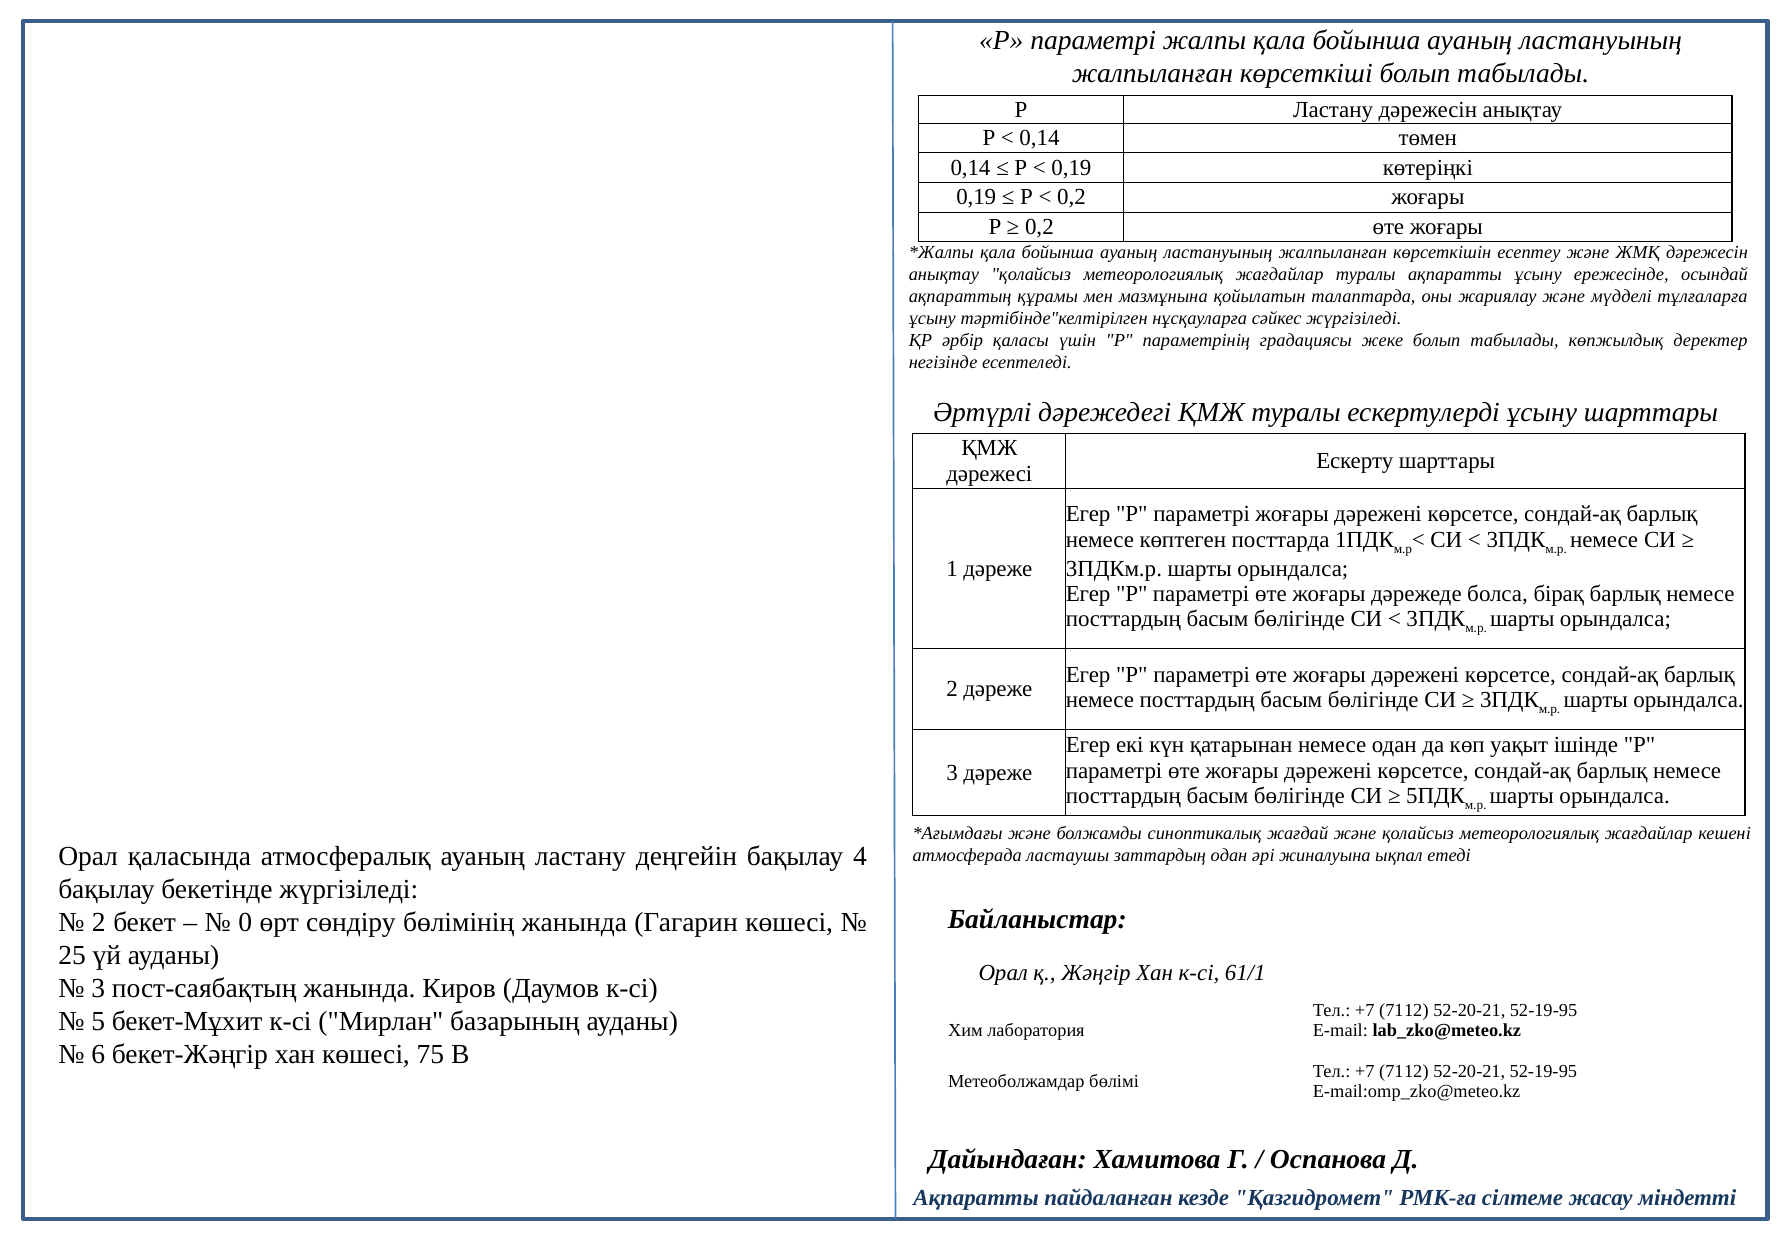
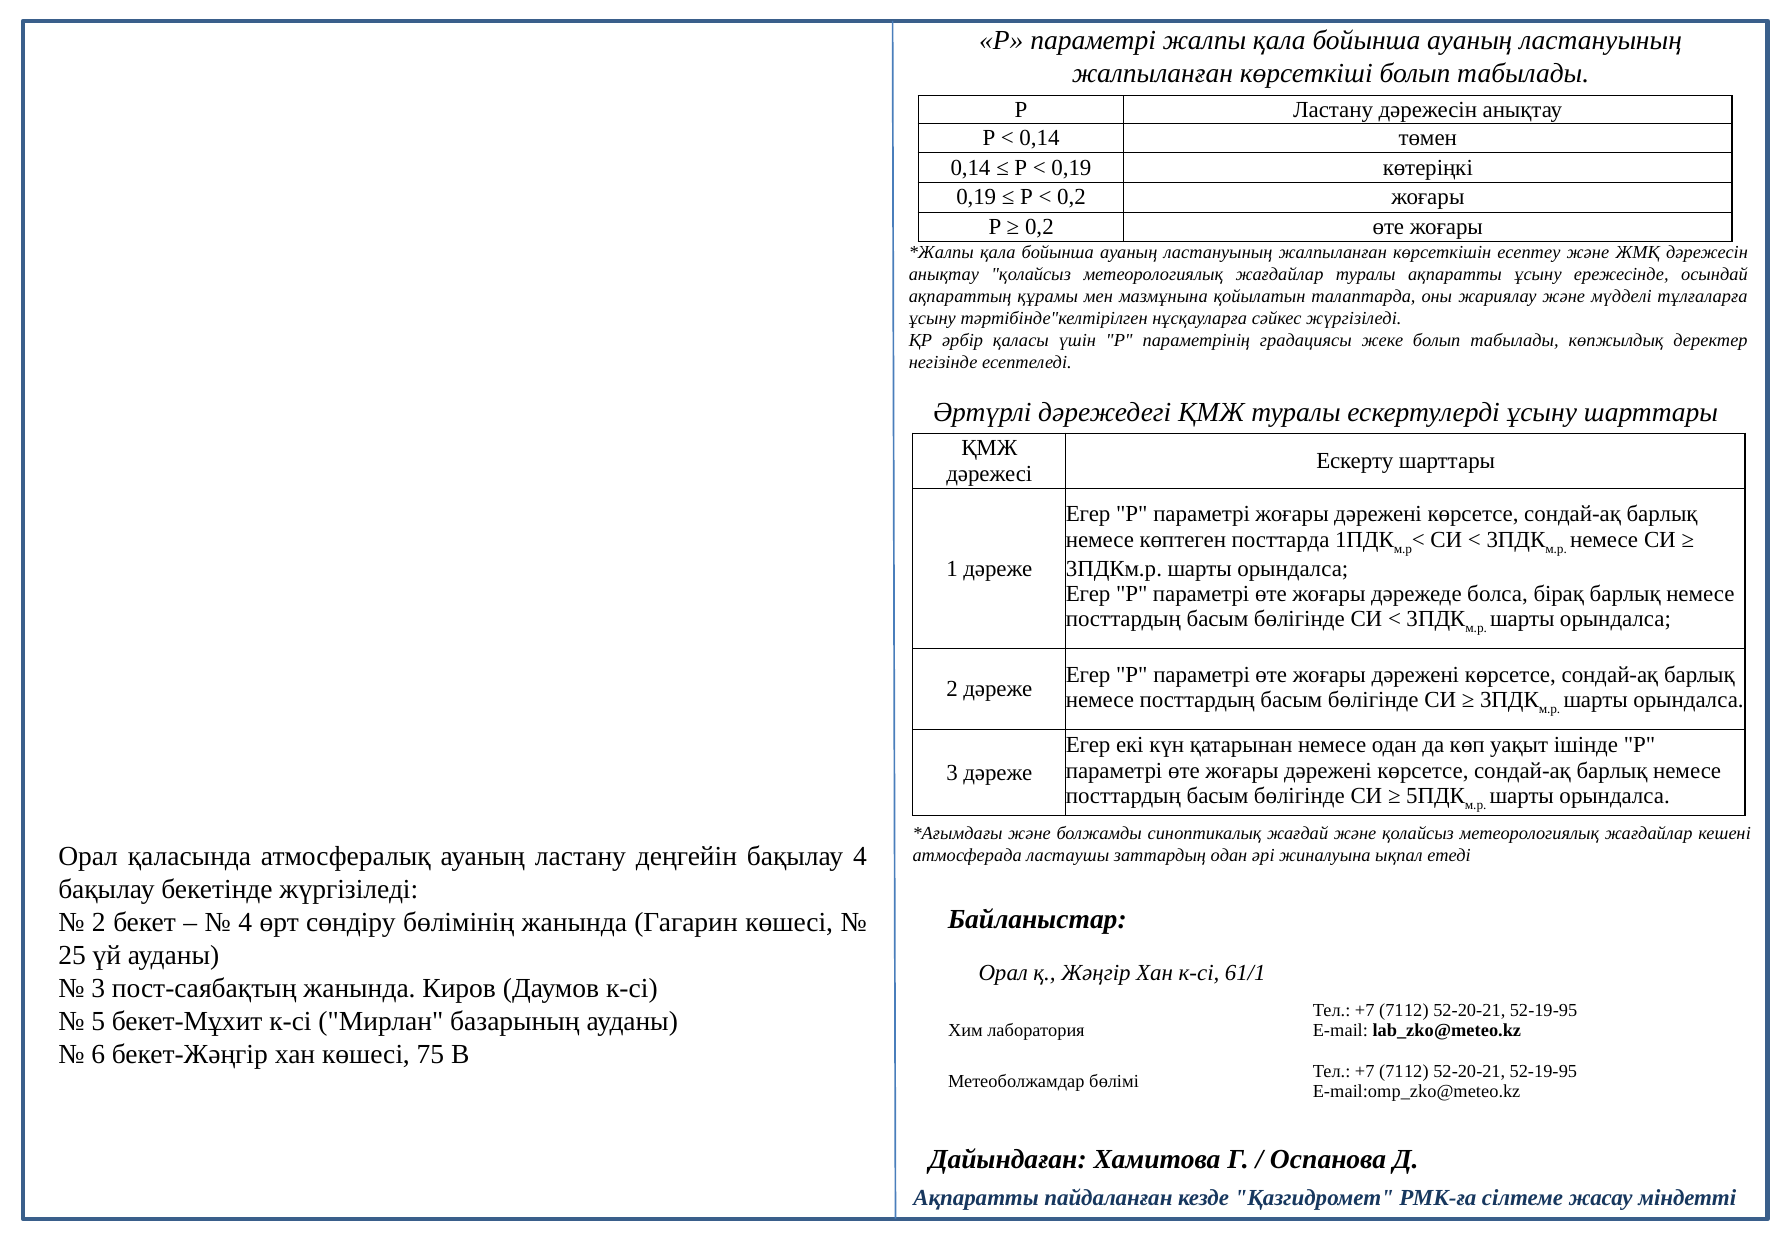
0: 0 -> 4 (245, 922)
